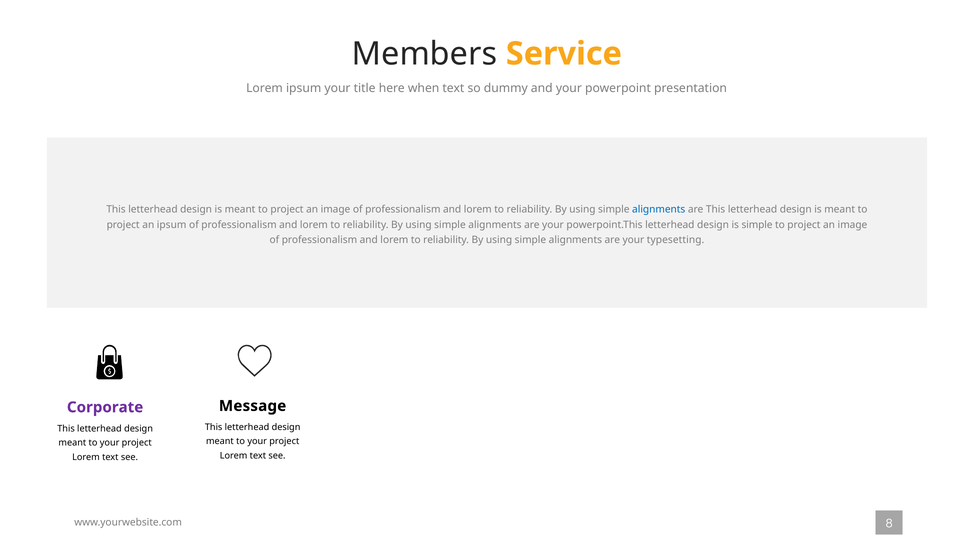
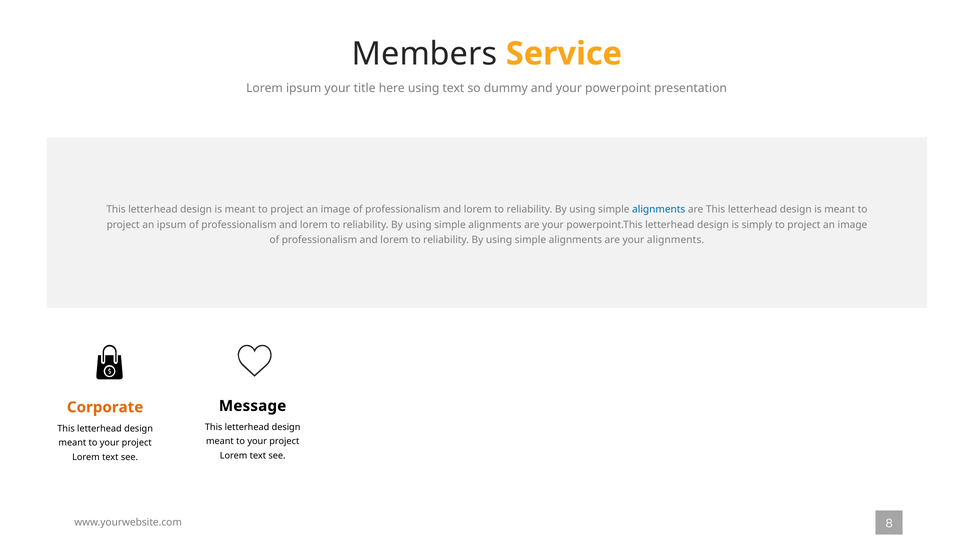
here when: when -> using (424, 88)
is simple: simple -> simply (757, 225)
your typesetting: typesetting -> alignments (676, 240)
Corporate colour: purple -> orange (105, 407)
